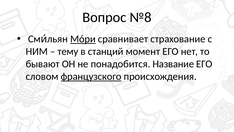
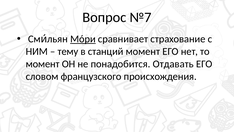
№8: №8 -> №7 (140, 17)
бывают: бывают -> момент (43, 64)
Название: Название -> Отдавать (173, 64)
французского underline: present -> none (91, 76)
